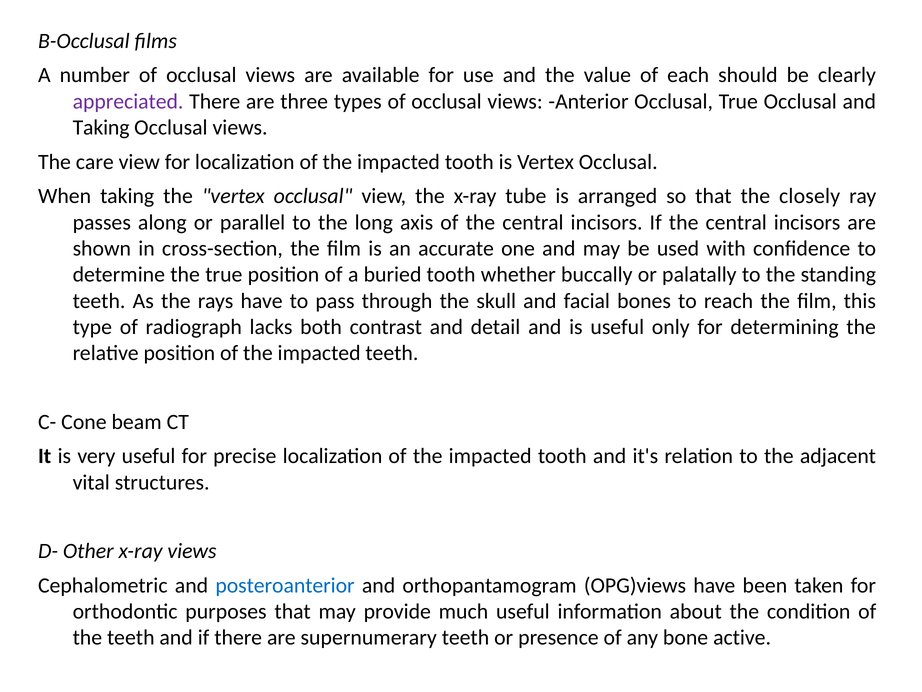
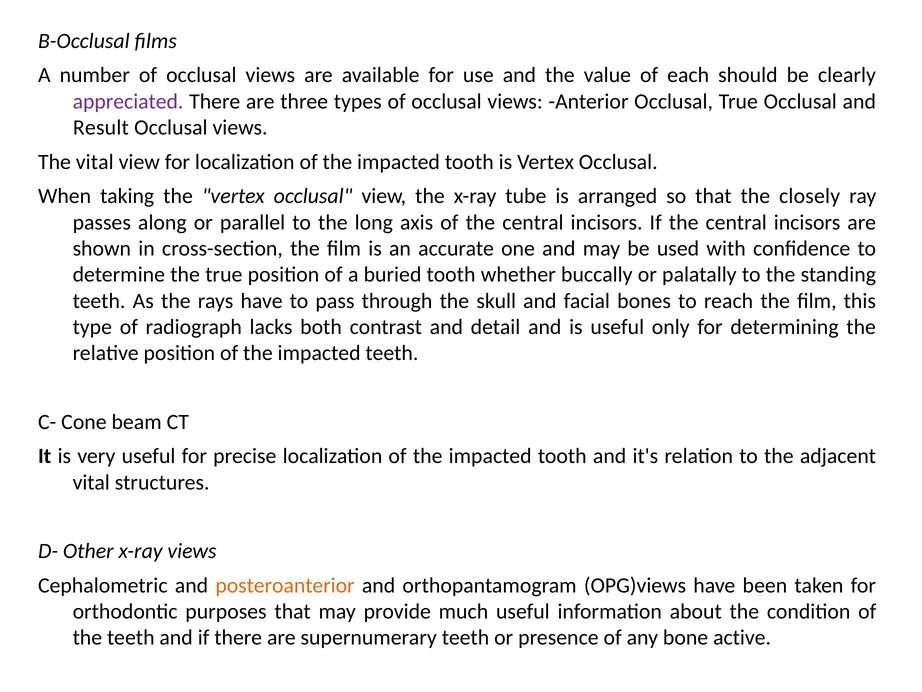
Taking: Taking -> Result (101, 127)
The care: care -> vital (95, 162)
posteroanterior colour: blue -> orange (285, 585)
